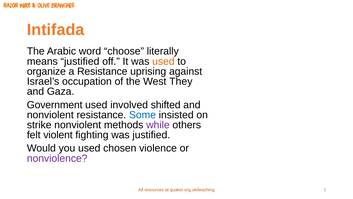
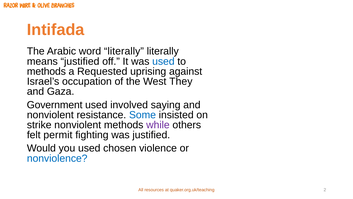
word choose: choose -> literally (124, 51)
used colour: orange -> blue (163, 61)
organize: organize -> methods (46, 71)
a Resistance: Resistance -> Requested (102, 71)
shifted: shifted -> saying (166, 105)
violent: violent -> permit (58, 135)
nonviolence colour: purple -> blue (57, 158)
